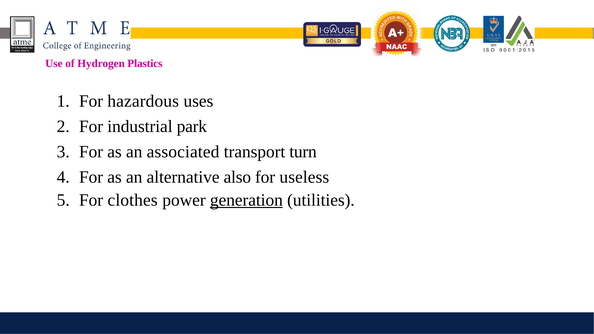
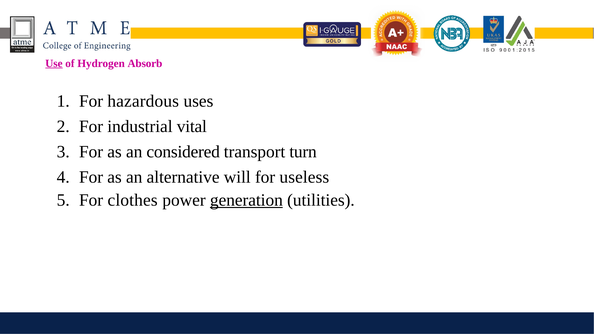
Use underline: none -> present (54, 63)
Plastics: Plastics -> Absorb (145, 63)
park: park -> vital (192, 127)
associated: associated -> considered (183, 152)
also: also -> will (237, 177)
